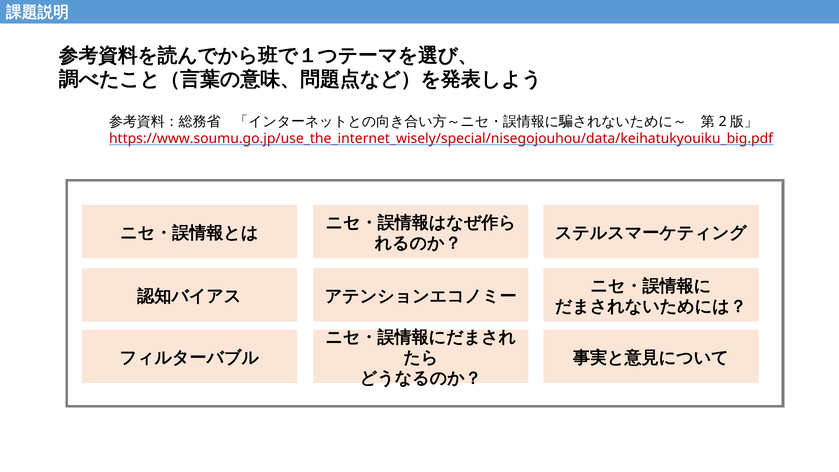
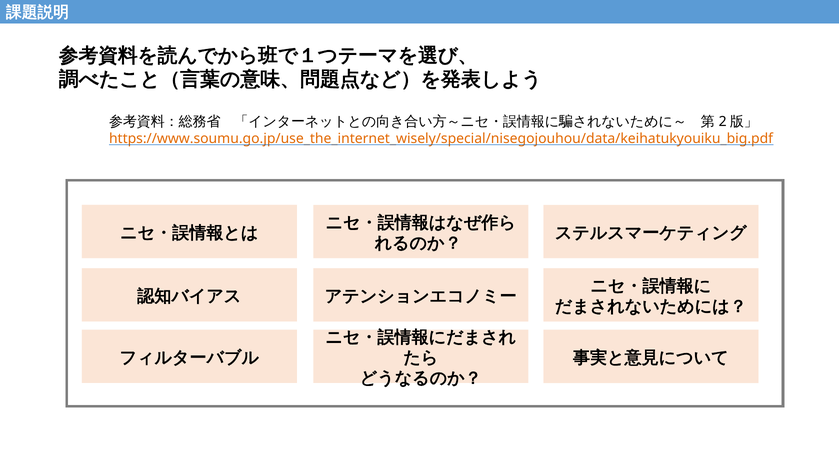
https://www.soumu.go.jp/use_the_internet_wisely/special/nisegojouhou/data/keihatukyouiku_big.pdf colour: red -> orange (441, 138)
